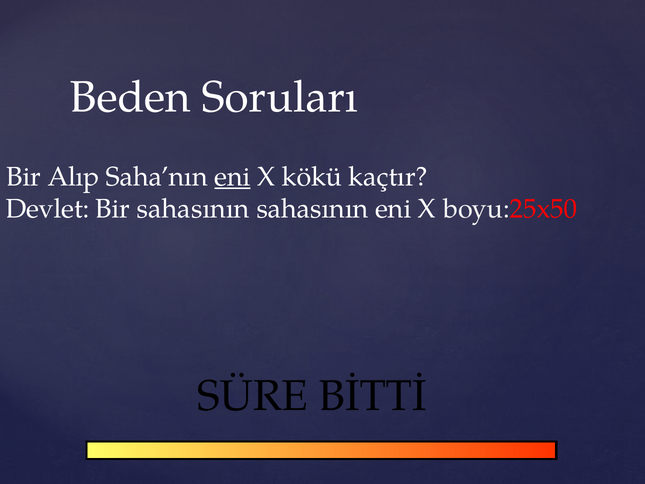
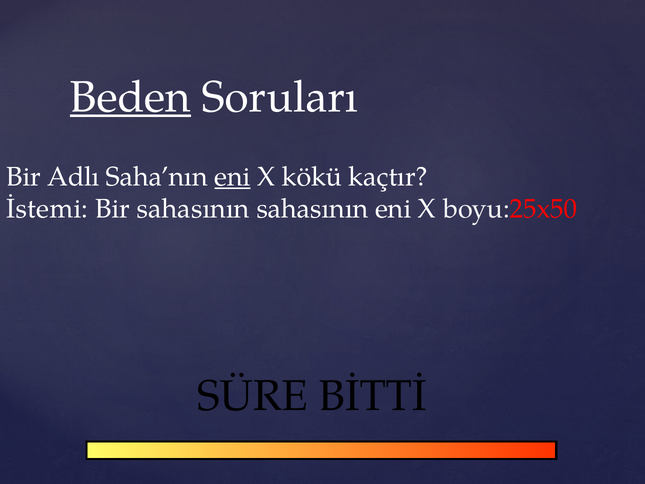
Beden underline: none -> present (130, 97)
Alıp: Alıp -> Adlı (73, 177)
Devlet: Devlet -> İstemi (47, 209)
